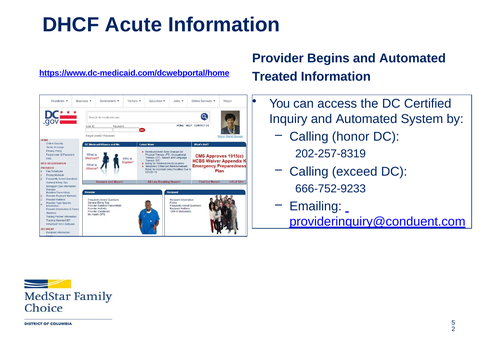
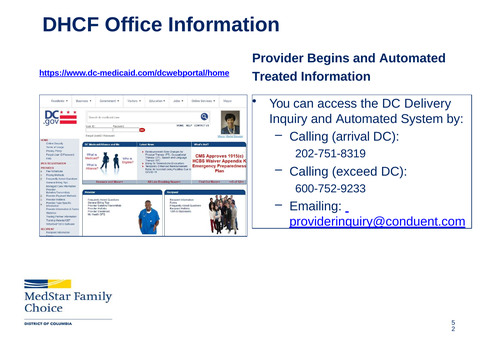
Acute: Acute -> Office (134, 25)
Certified: Certified -> Delivery (428, 104)
honor: honor -> arrival (351, 137)
202-257-8319: 202-257-8319 -> 202-751-8319 (331, 154)
666-752-9233: 666-752-9233 -> 600-752-9233 (331, 189)
